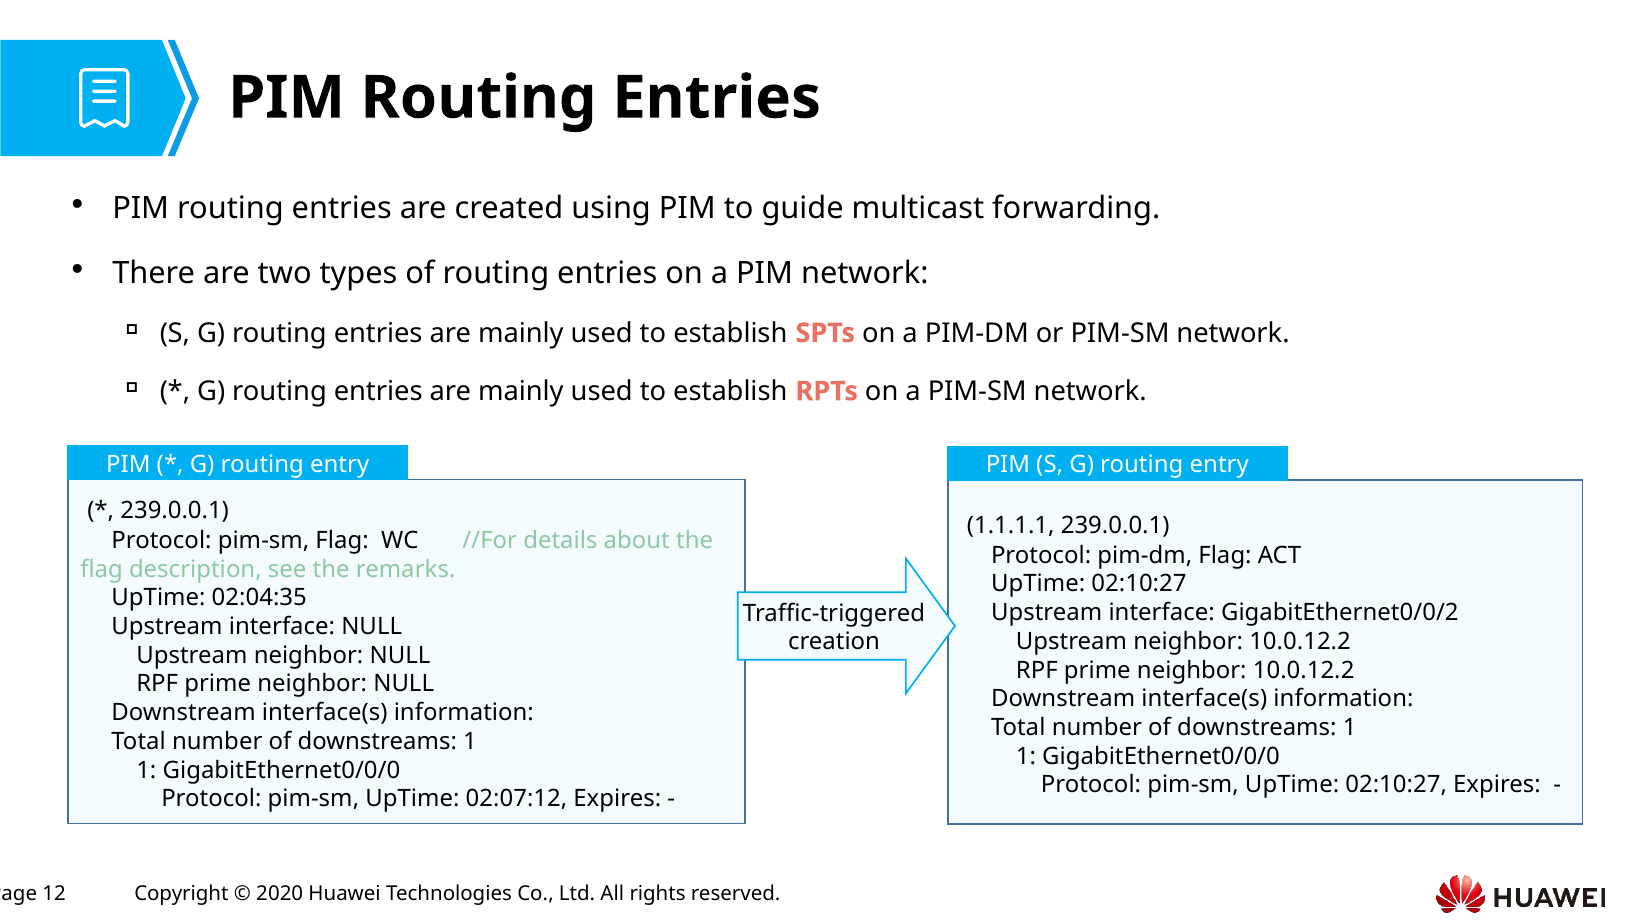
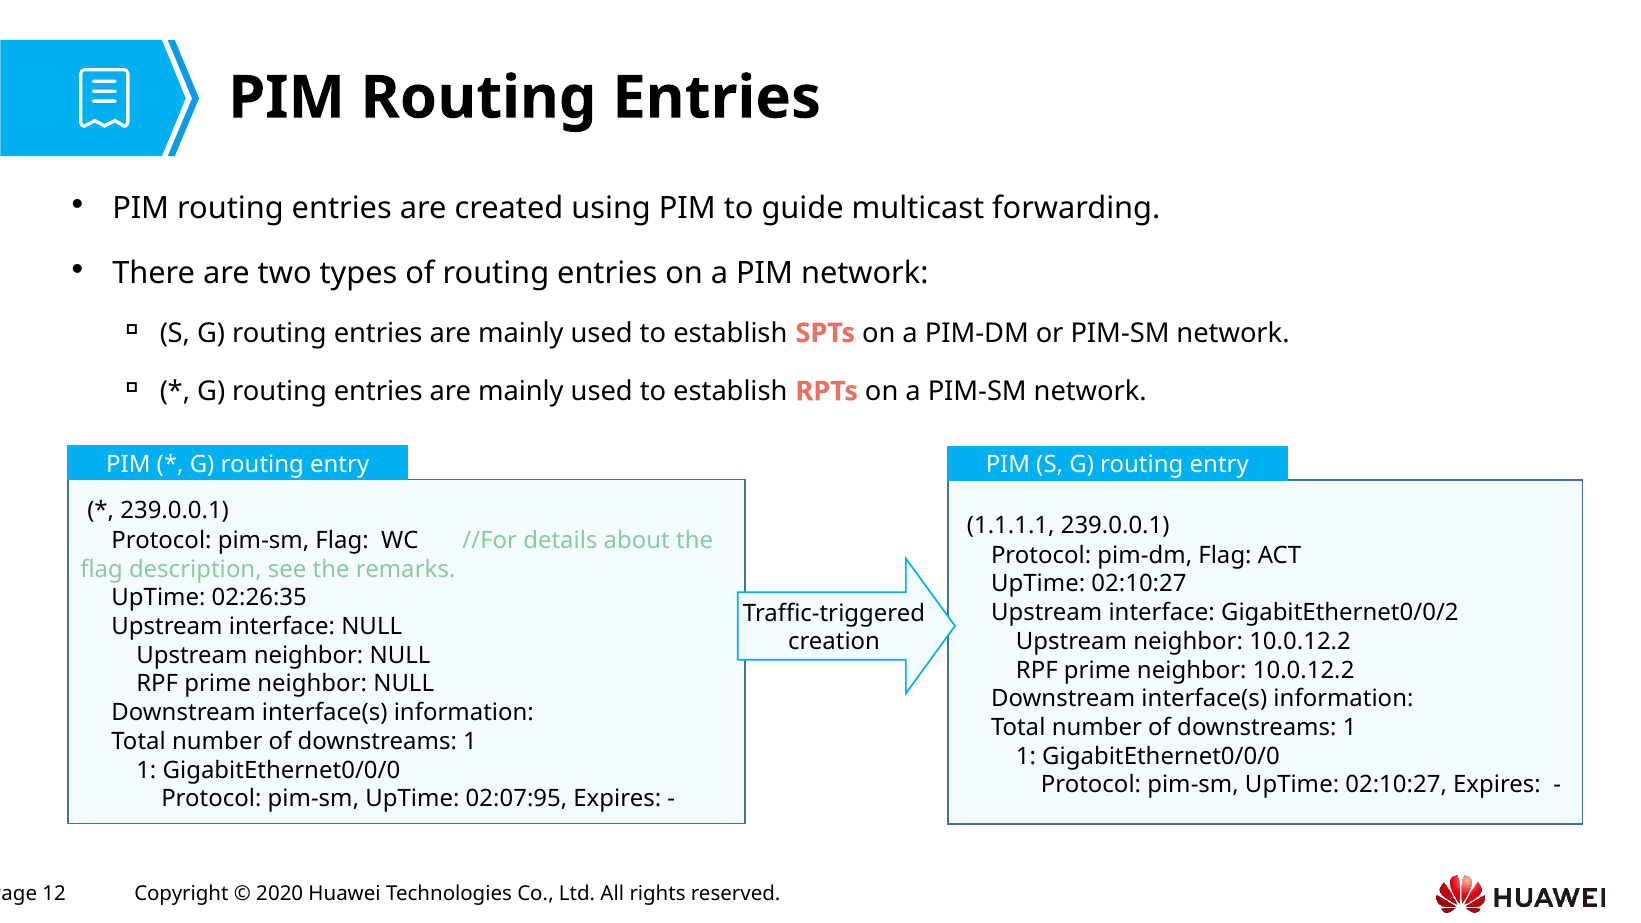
02:04:35: 02:04:35 -> 02:26:35 (259, 598)
02:07:12: 02:07:12 -> 02:07:95 (517, 799)
